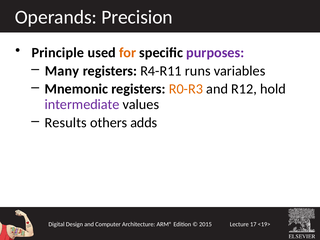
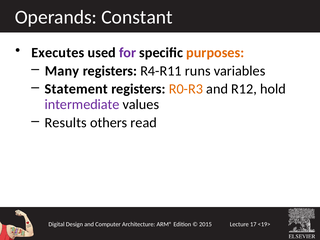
Precision: Precision -> Constant (137, 17)
Principle: Principle -> Executes (58, 53)
for colour: orange -> purple (128, 53)
purposes colour: purple -> orange (215, 53)
Mnemonic: Mnemonic -> Statement (76, 89)
adds: adds -> read (144, 123)
